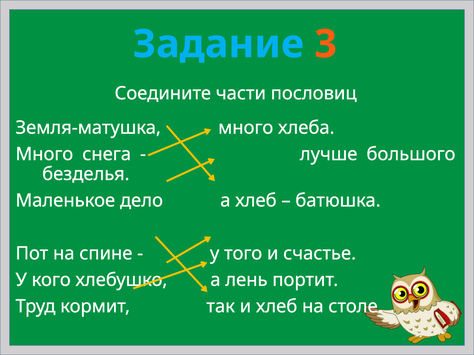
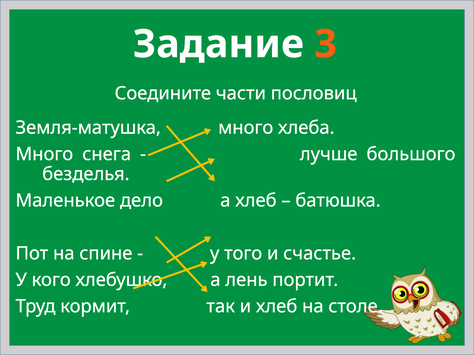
Задание colour: light blue -> white (218, 44)
